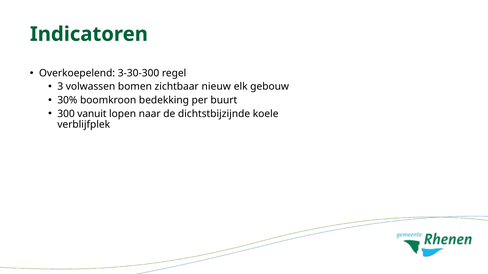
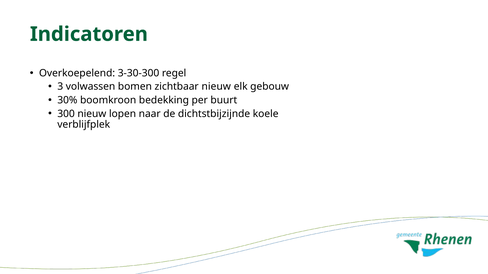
300 vanuit: vanuit -> nieuw (92, 114)
